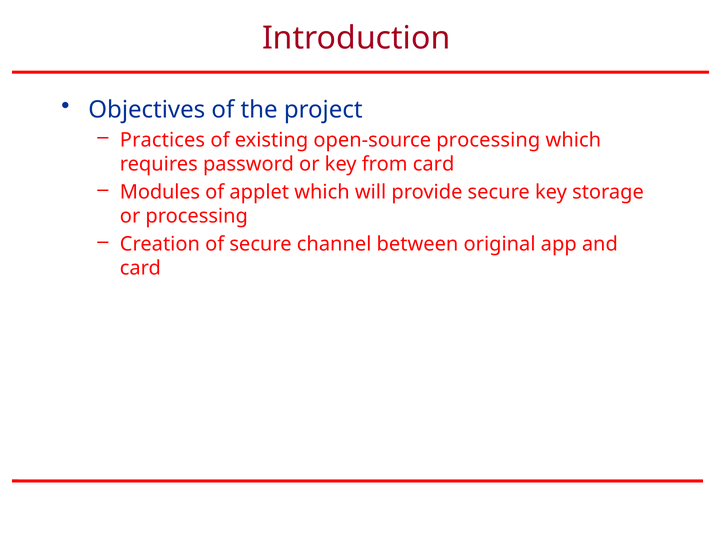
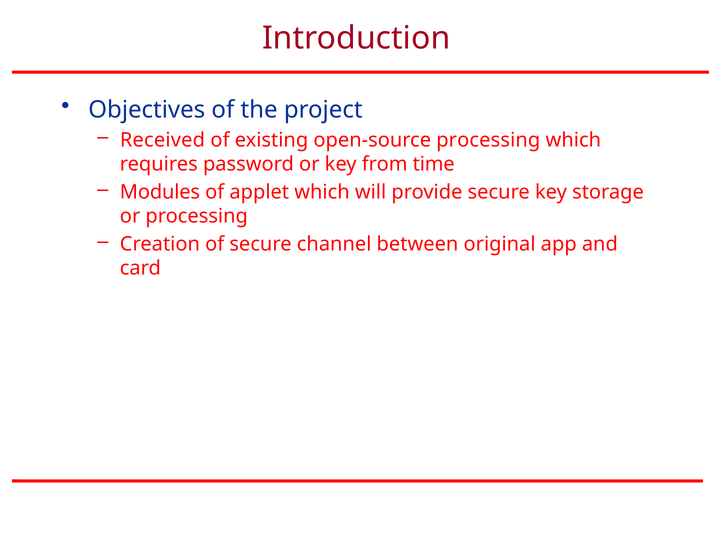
Practices: Practices -> Received (162, 140)
from card: card -> time (434, 164)
